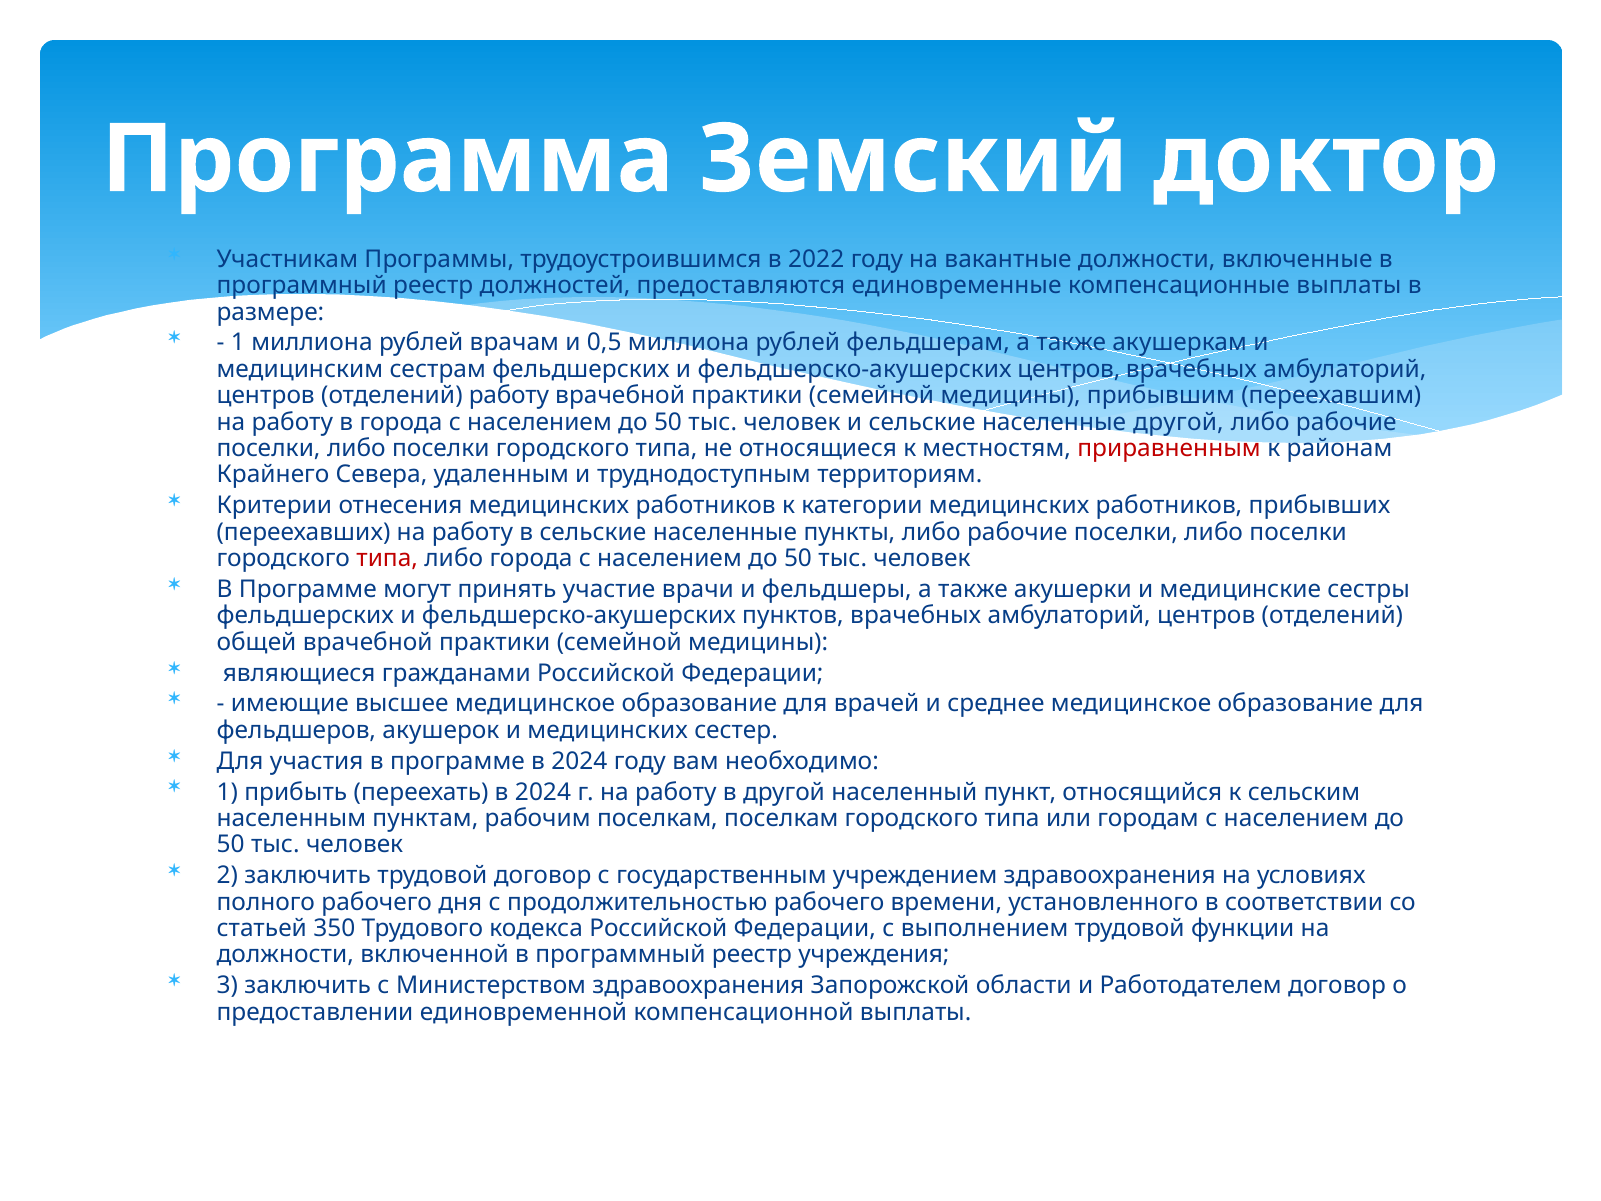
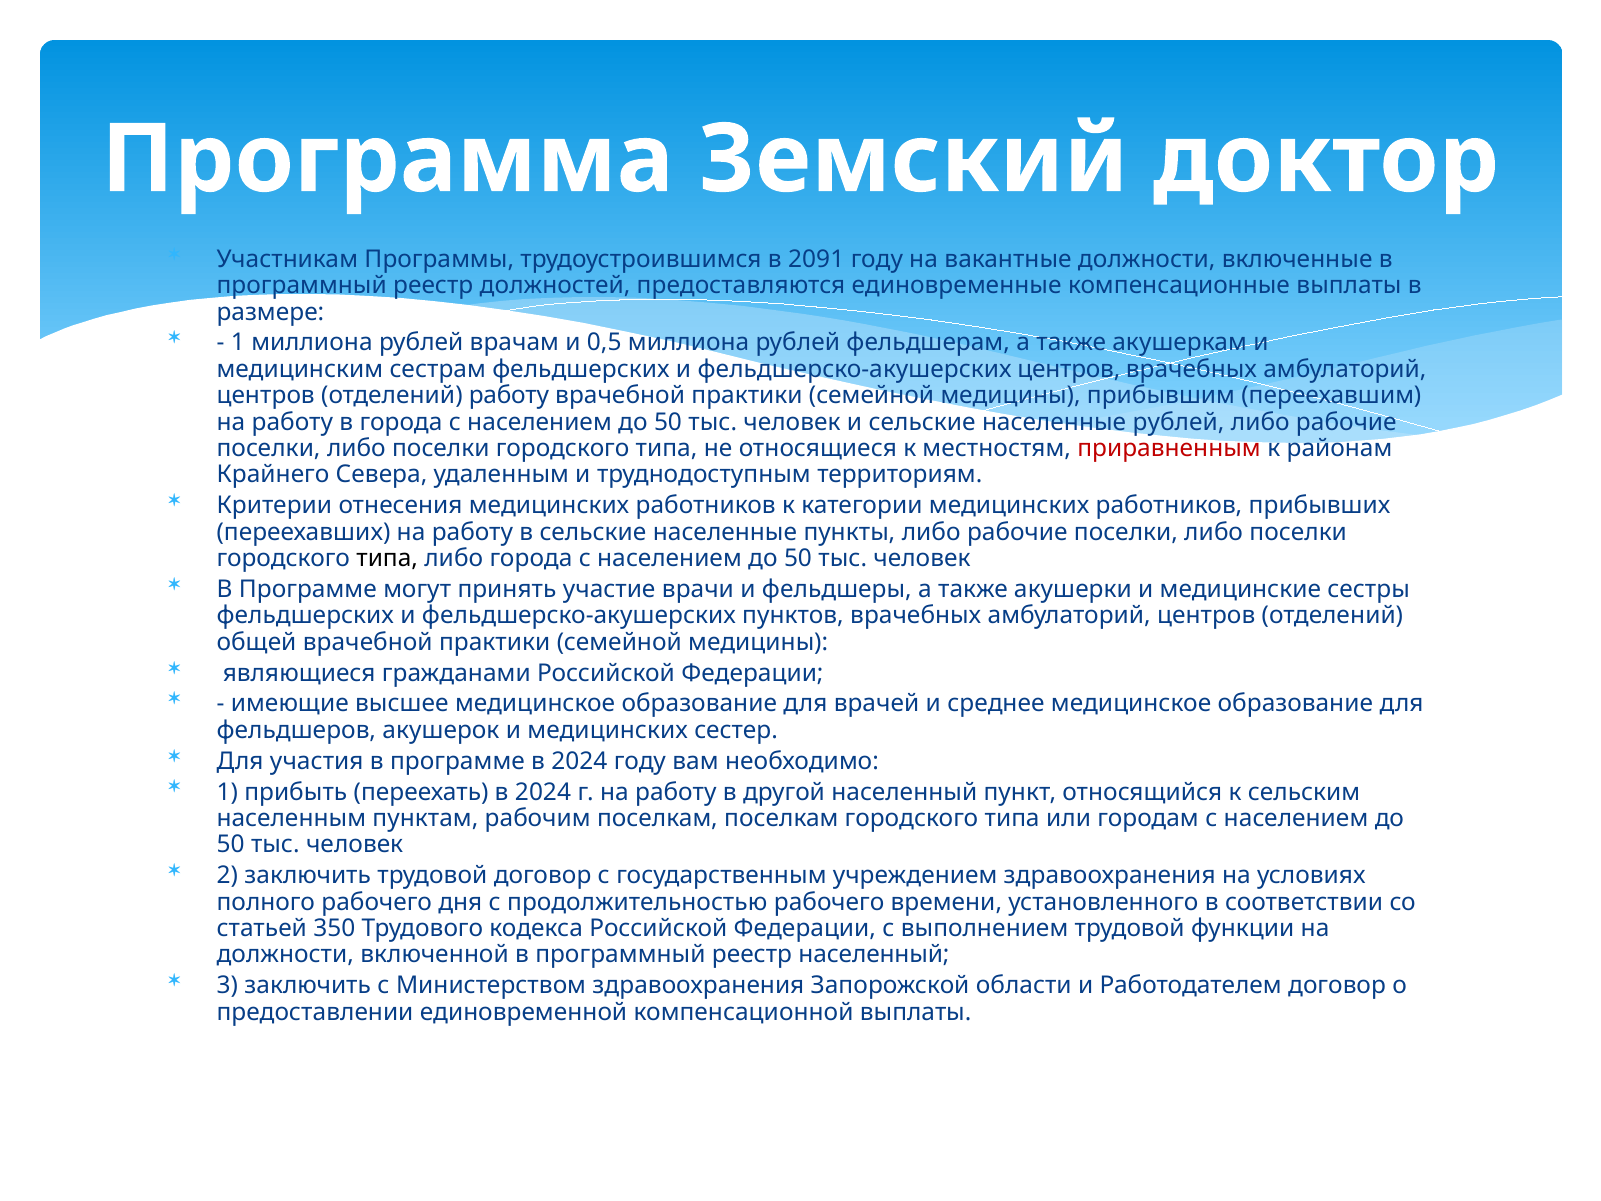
2022: 2022 -> 2091 (816, 259)
населенные другой: другой -> рублей (1179, 422)
типа colour: red -> black (387, 558)
реестр учреждения: учреждения -> населенный (874, 955)
